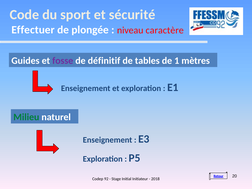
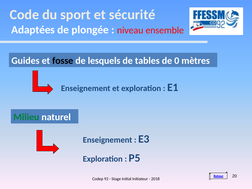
Effectuer: Effectuer -> Adaptées (33, 30)
caractère: caractère -> ensemble (165, 30)
fosse colour: purple -> black (63, 61)
définitif: définitif -> lesquels (104, 61)
1: 1 -> 0 (177, 61)
